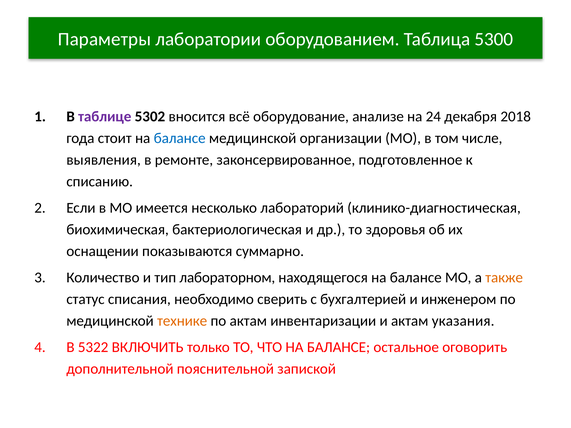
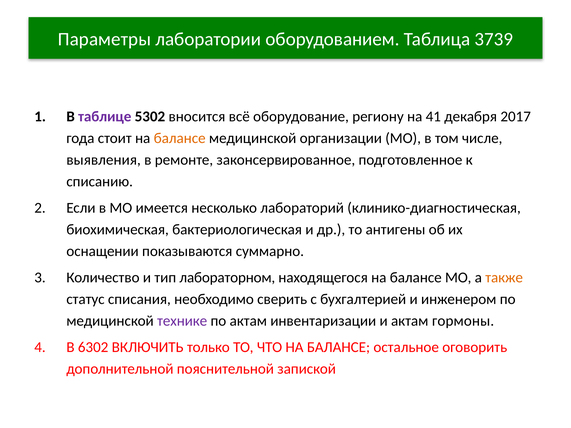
5300: 5300 -> 3739 (494, 39)
анализе: анализе -> региону (378, 116)
24: 24 -> 41 (433, 116)
2018: 2018 -> 2017 (516, 116)
балансе colour: blue -> orange (180, 138)
здоровья: здоровья -> антигены (396, 230)
технике colour: orange -> purple (182, 321)
указания: указания -> гормоны (463, 321)
5322: 5322 -> 6302 (93, 347)
